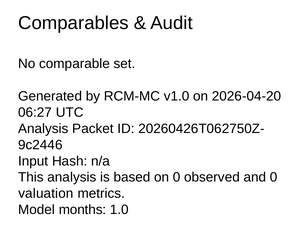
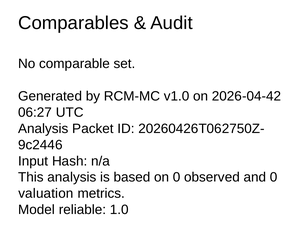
2026-04-20: 2026-04-20 -> 2026-04-42 (247, 96)
months: months -> reliable (82, 210)
